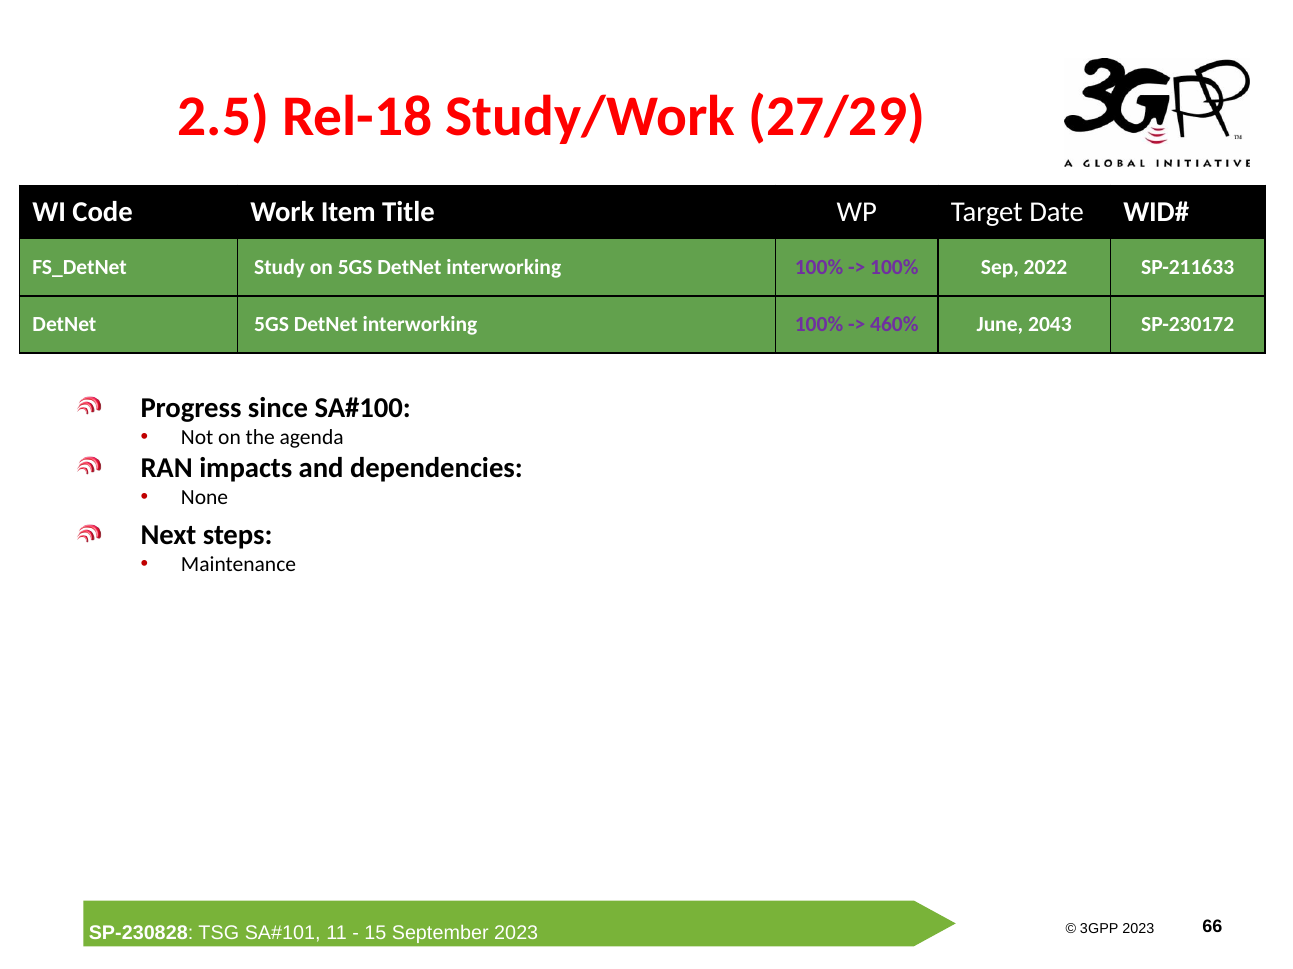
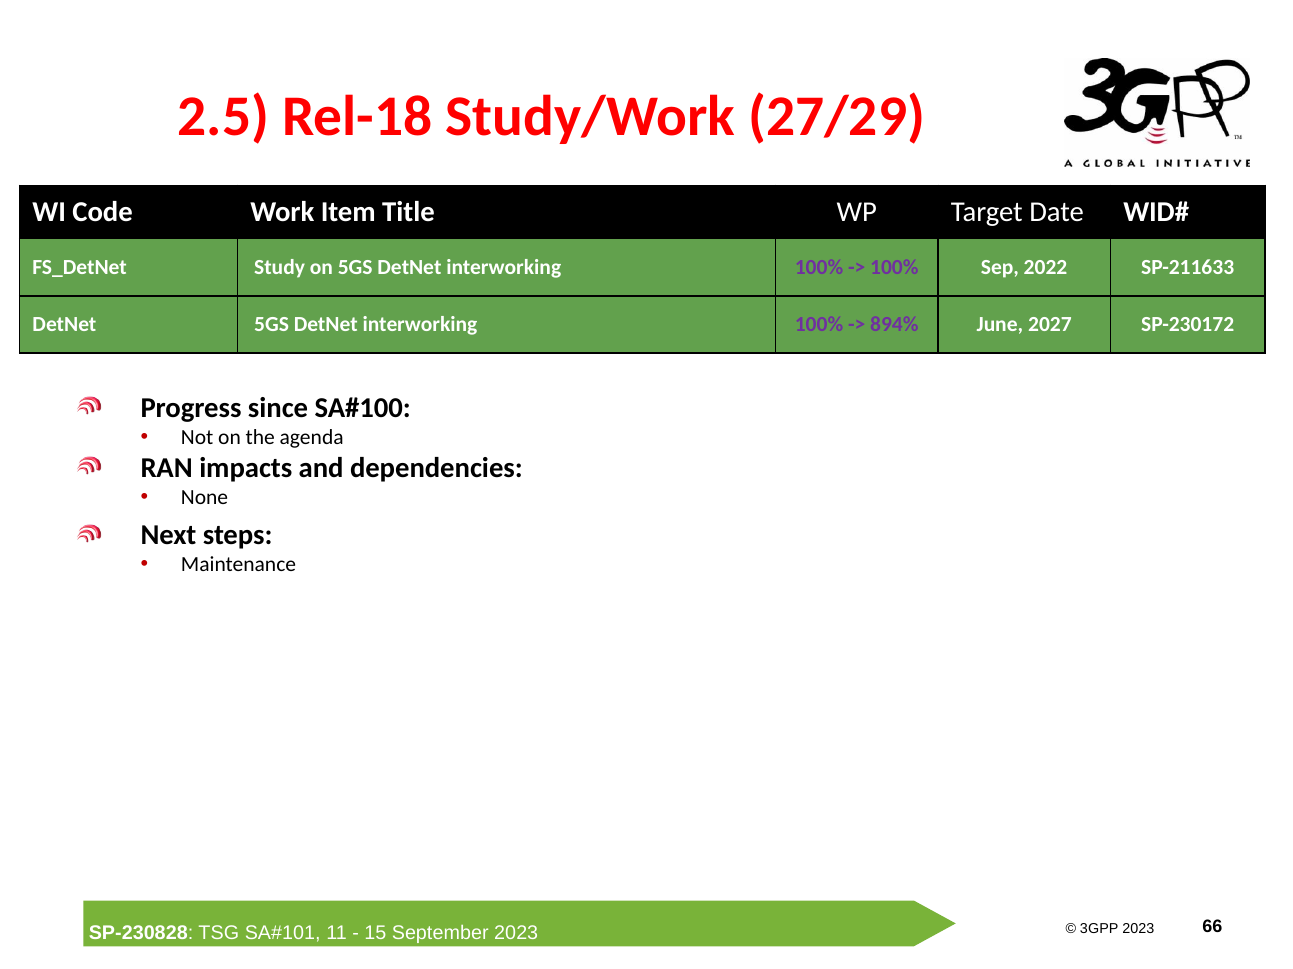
460%: 460% -> 894% (894, 325)
2043: 2043 -> 2027 (1050, 325)
